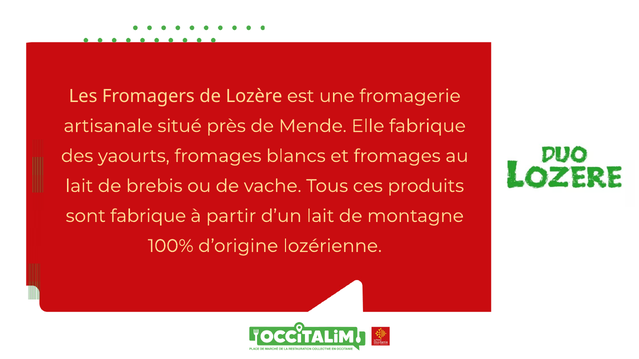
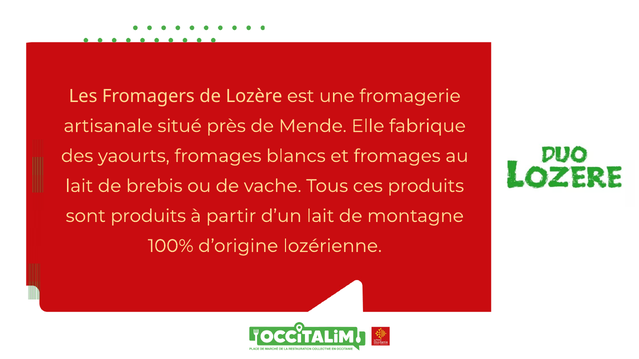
sont fabrique: fabrique -> produits (148, 216)
